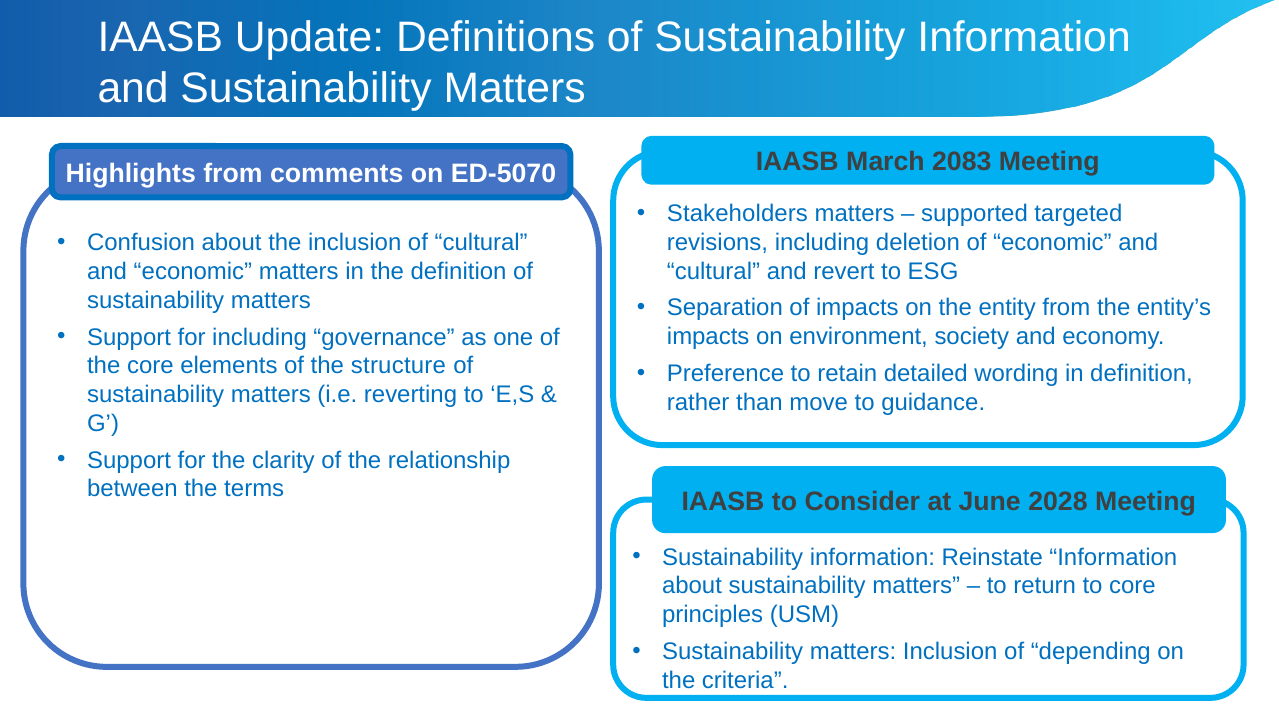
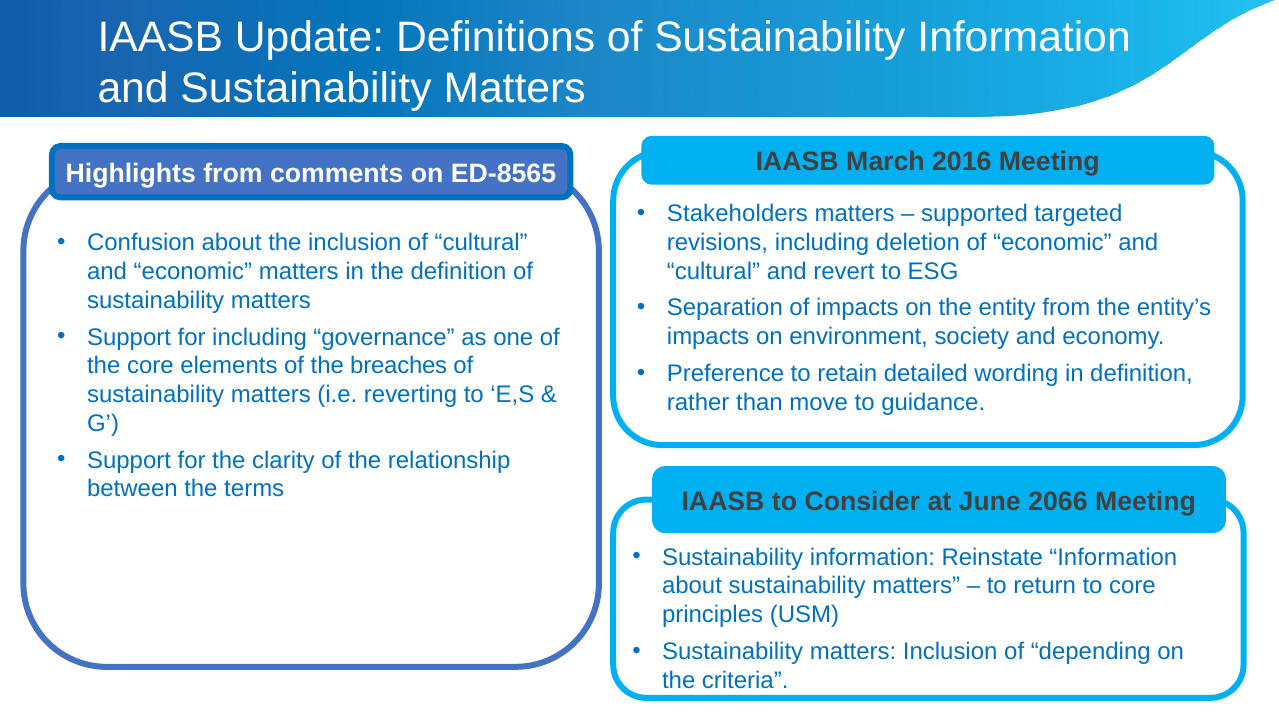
2083: 2083 -> 2016 (962, 162)
ED-5070: ED-5070 -> ED-8565 (504, 174)
structure: structure -> breaches (399, 366)
2028: 2028 -> 2066 (1058, 502)
